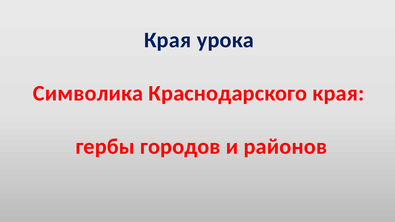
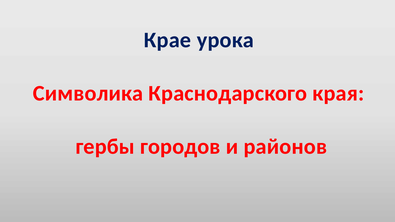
Края: Края -> Крае (168, 40)
